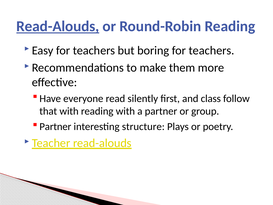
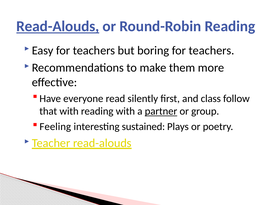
partner underline: none -> present (161, 111)
Partner: Partner -> Feeling (55, 127)
structure: structure -> sustained (143, 127)
